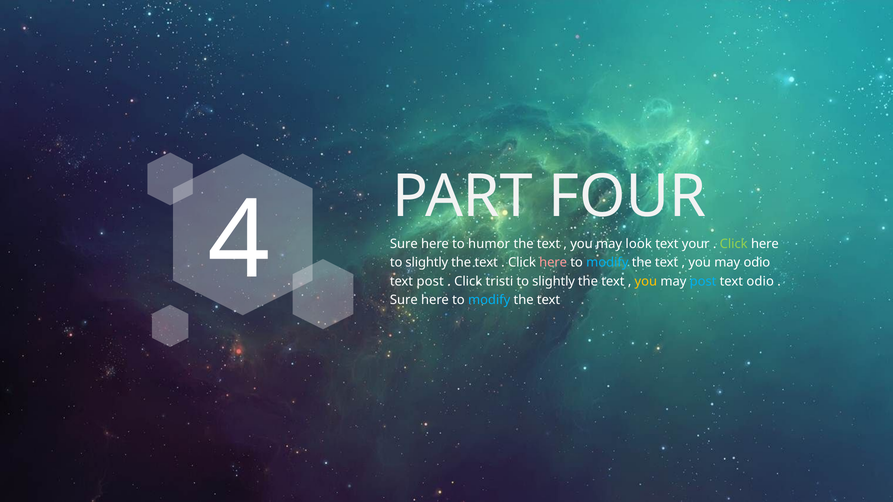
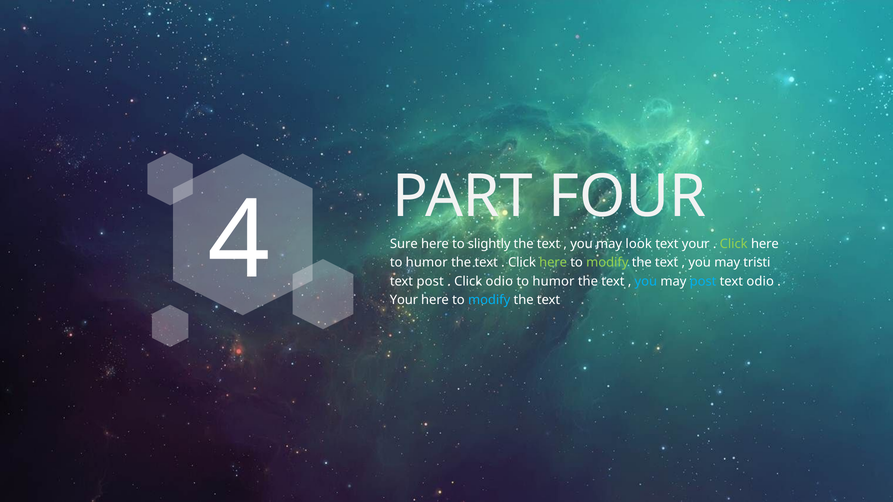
humor: humor -> slightly (489, 244)
slightly: slightly -> humor (427, 263)
here colour: pink -> light green (553, 263)
modify colour: light blue -> light green (607, 263)
may odio: odio -> tristi (757, 263)
Click tristi: tristi -> odio (499, 282)
slightly: slightly -> humor (553, 282)
you colour: yellow -> light blue (646, 282)
Sure: Sure -> Your (404, 300)
